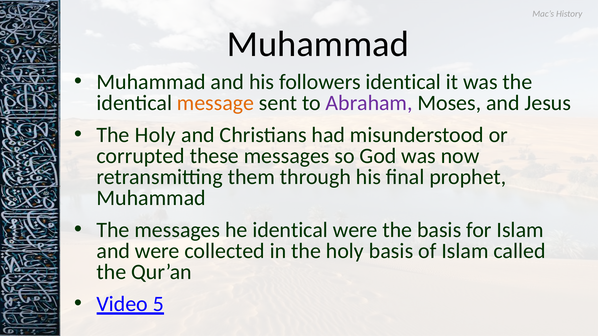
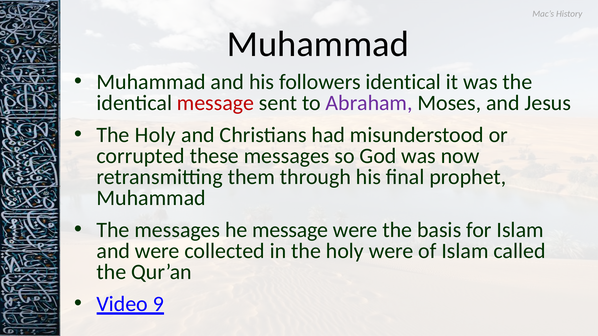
message colour: orange -> red (215, 103)
he identical: identical -> message (290, 230)
holy basis: basis -> were (391, 251)
5: 5 -> 9 (158, 304)
